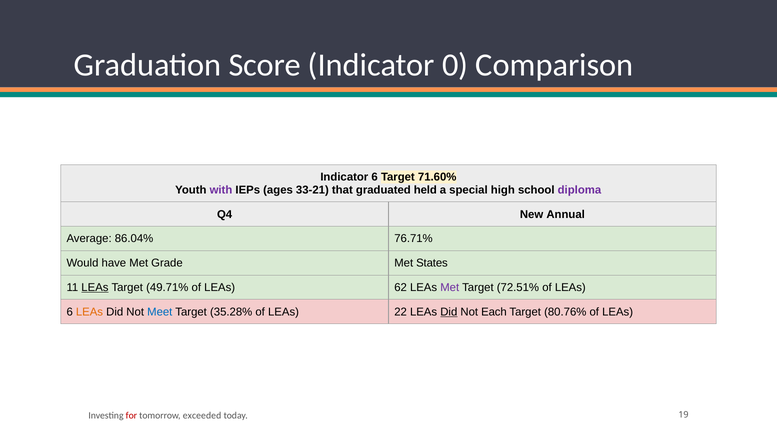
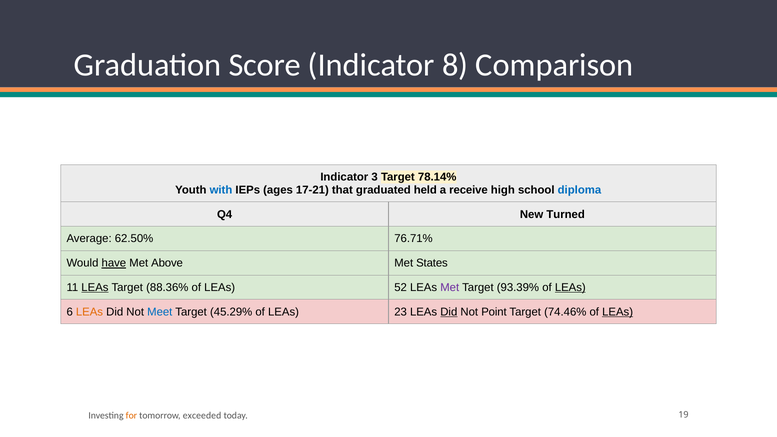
0: 0 -> 8 (455, 65)
Indicator 6: 6 -> 3 (375, 177)
71.60%: 71.60% -> 78.14% (437, 177)
with colour: purple -> blue (221, 190)
33-21: 33-21 -> 17-21 (312, 190)
special: special -> receive (468, 190)
diploma colour: purple -> blue (579, 190)
Annual: Annual -> Turned (566, 214)
86.04%: 86.04% -> 62.50% (134, 239)
have underline: none -> present (114, 263)
Grade: Grade -> Above (167, 263)
49.71%: 49.71% -> 88.36% (167, 287)
62: 62 -> 52 (401, 287)
72.51%: 72.51% -> 93.39% (518, 287)
LEAs underline: none -> present (570, 287)
35.28%: 35.28% -> 45.29% (231, 312)
22: 22 -> 23 (401, 312)
Each: Each -> Point (494, 312)
80.76%: 80.76% -> 74.46% (565, 312)
LEAs underline: none -> present (618, 312)
for colour: red -> orange (131, 416)
